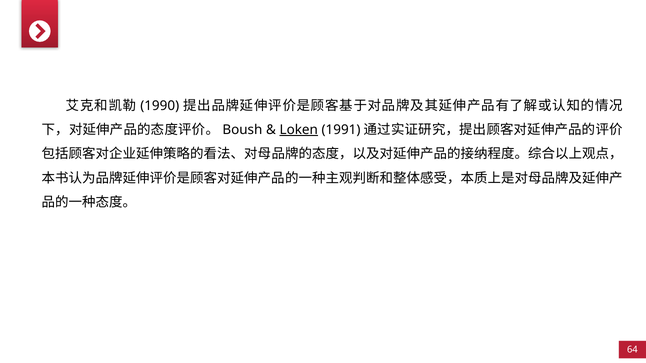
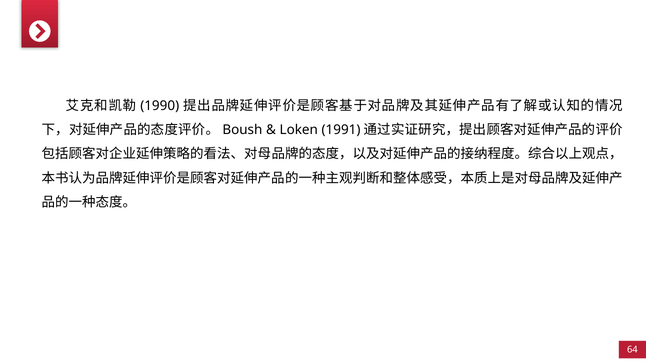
Loken underline: present -> none (299, 130)
